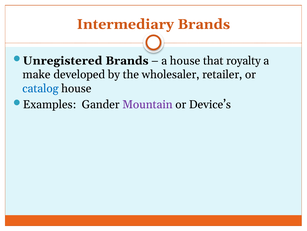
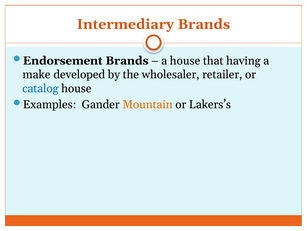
Unregistered: Unregistered -> Endorsement (63, 60)
royalty: royalty -> having (243, 60)
Mountain colour: purple -> orange (147, 104)
Device’s: Device’s -> Lakers’s (210, 104)
